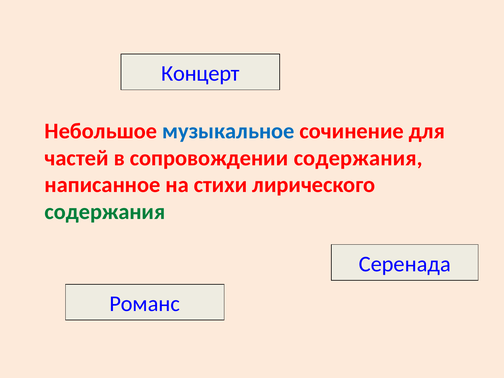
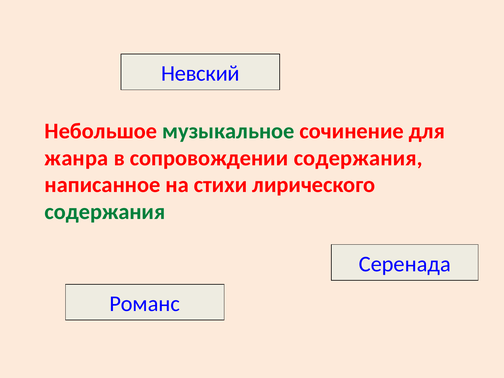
Концерт: Концерт -> Невский (200, 73)
музыкальное colour: blue -> green (228, 131)
частей: частей -> жанра (76, 158)
